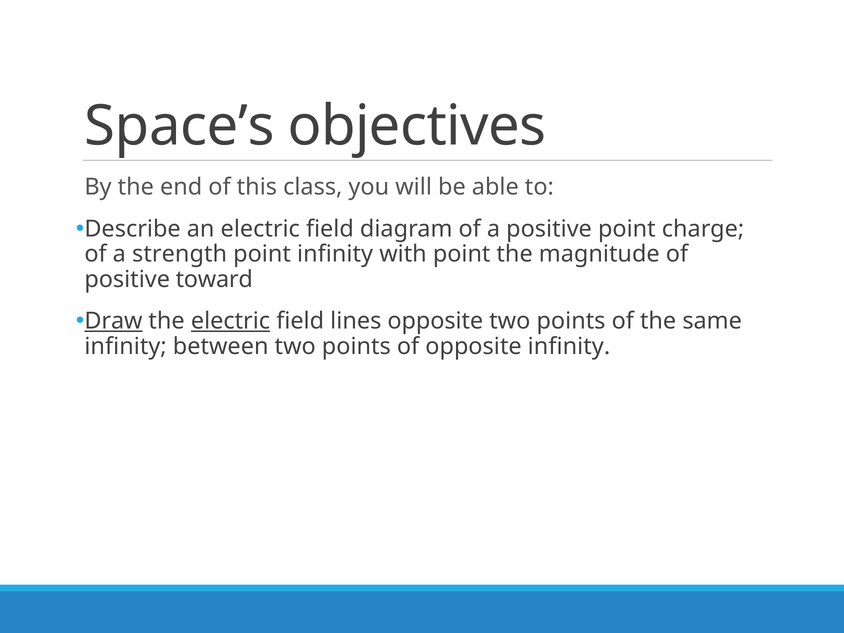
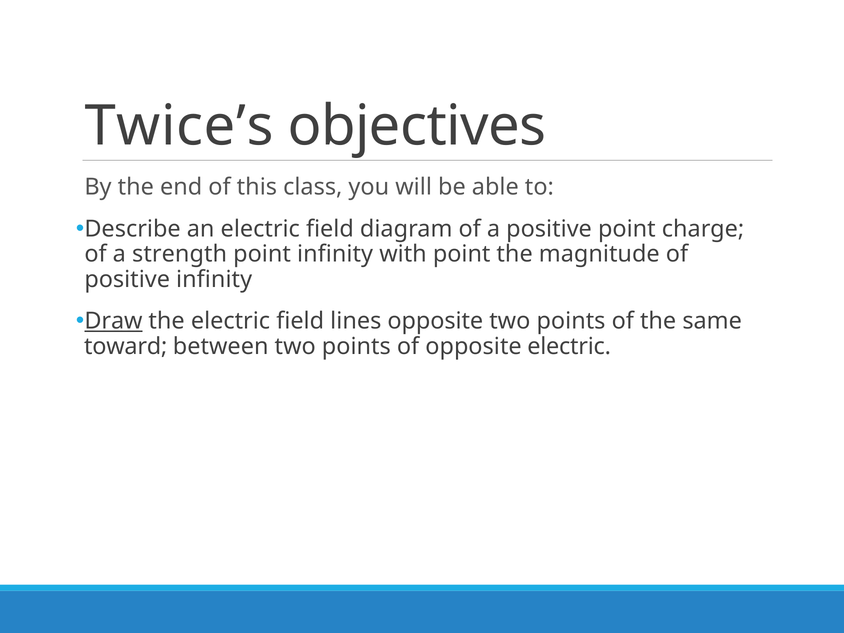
Space’s: Space’s -> Twice’s (179, 126)
positive toward: toward -> infinity (214, 279)
electric underline: present -> none (231, 321)
infinity: infinity -> toward (126, 347)
opposite infinity: infinity -> electric (569, 347)
